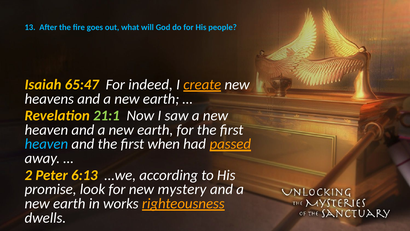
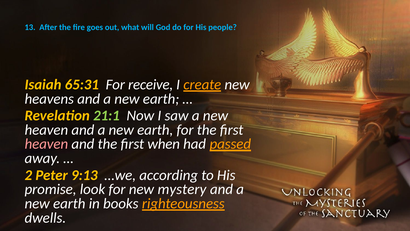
65:47: 65:47 -> 65:31 (82, 85)
indeed: indeed -> receive (151, 85)
heaven colour: light blue -> pink (46, 144)
6:13: 6:13 -> 9:13 (84, 175)
works: works -> books (121, 203)
